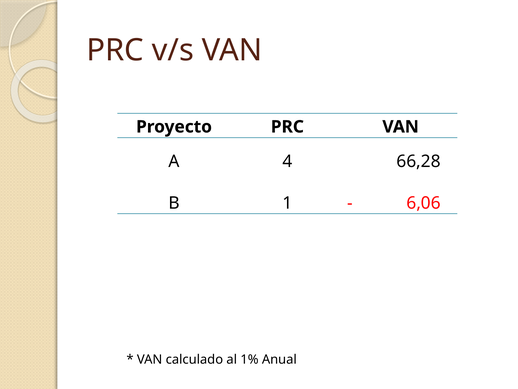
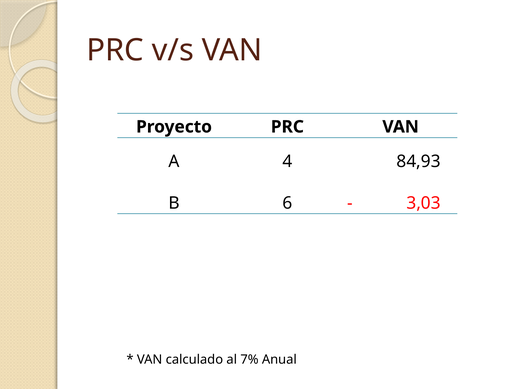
66,28: 66,28 -> 84,93 (419, 161)
1: 1 -> 6 (287, 203)
6,06: 6,06 -> 3,03 (424, 203)
1%: 1% -> 7% (249, 359)
